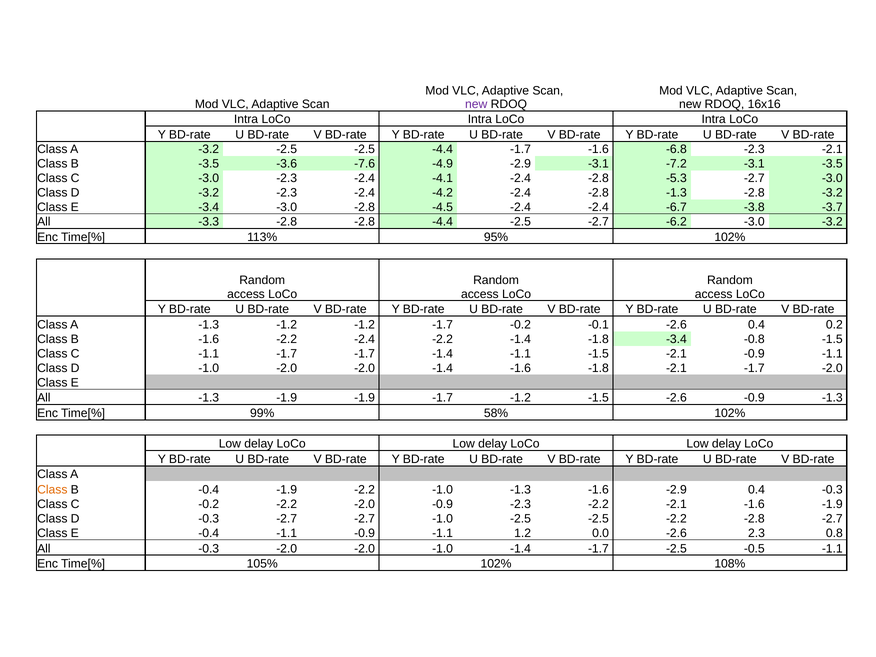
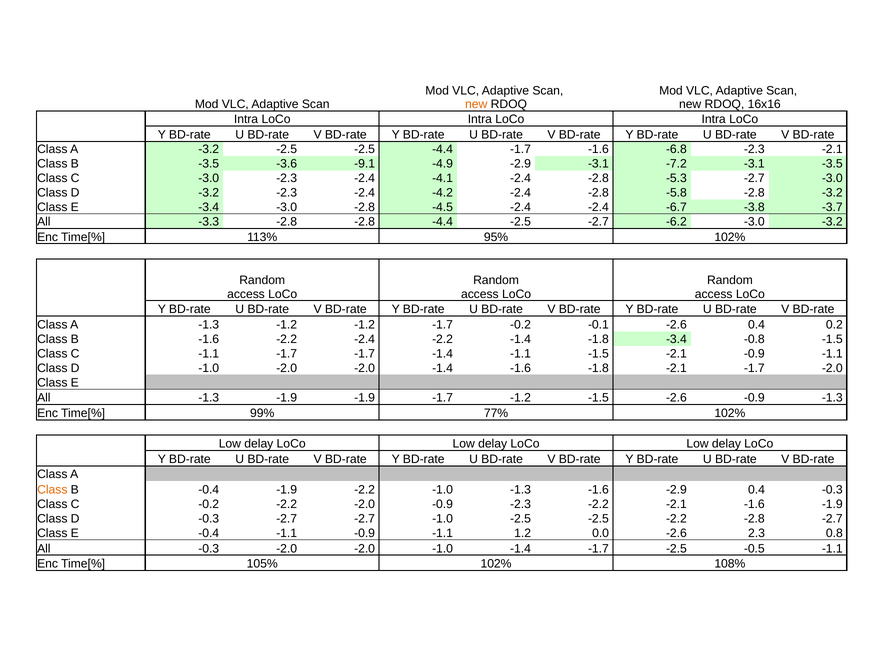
new colour: purple -> orange (476, 104)
-7.6: -7.6 -> -9.1 (365, 164)
-2.8 -1.3: -1.3 -> -5.8 (676, 193)
58%: 58% -> 77% (496, 413)
